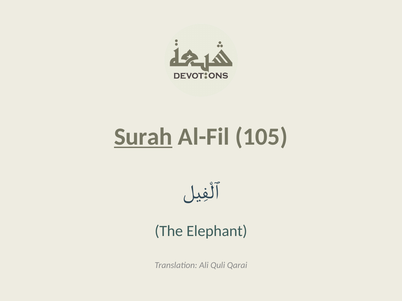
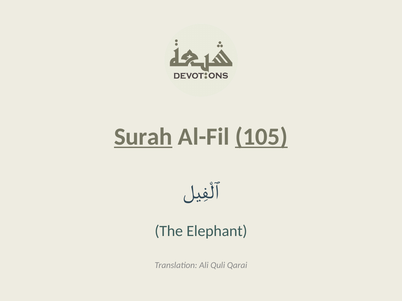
105 underline: none -> present (261, 137)
